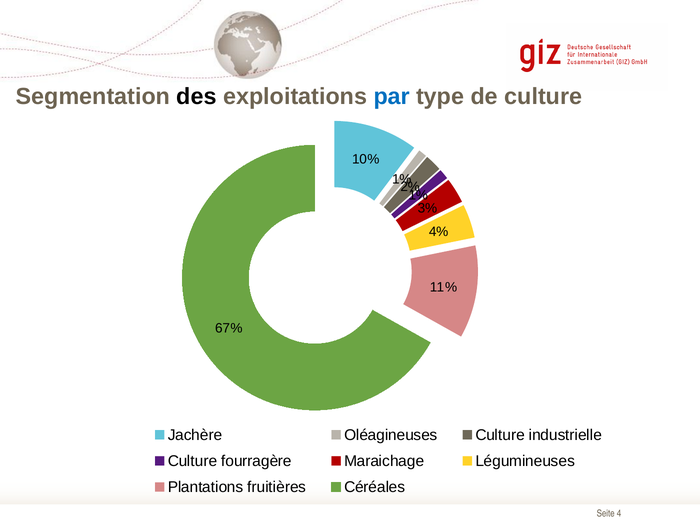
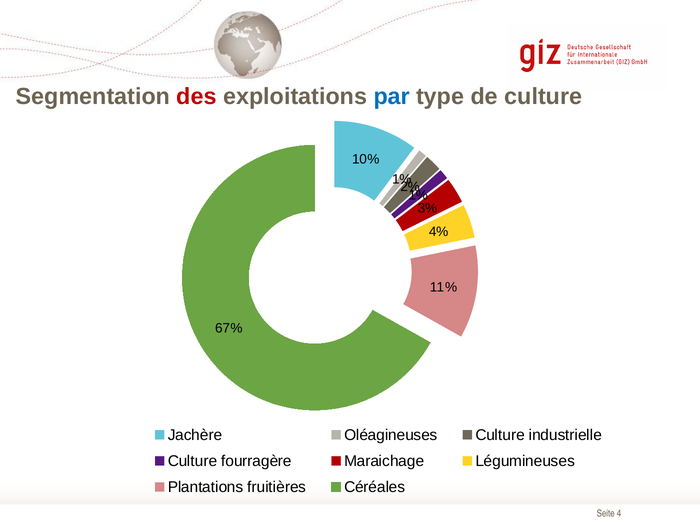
des colour: black -> red (197, 96)
